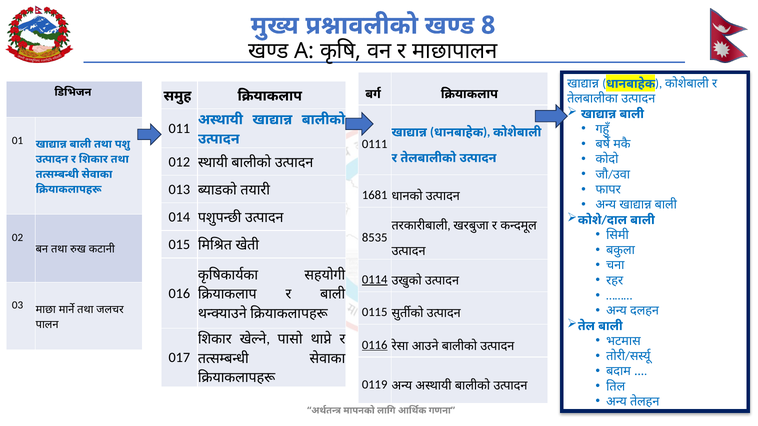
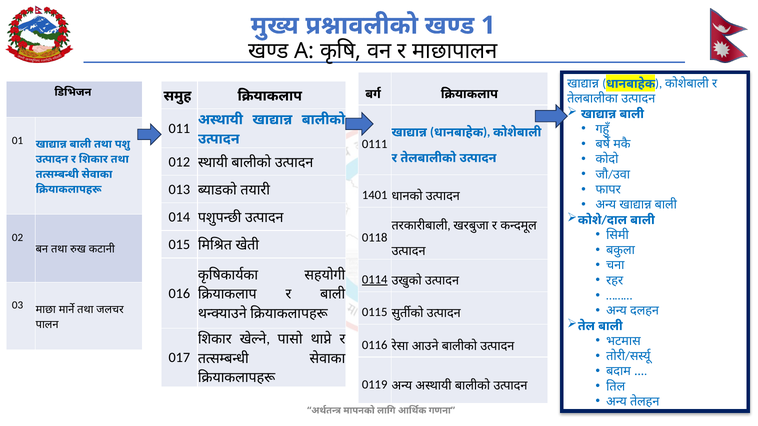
8: 8 -> 1 (488, 25)
1681: 1681 -> 1401 (375, 195)
8535: 8535 -> 0118 (375, 238)
0116 underline: present -> none (375, 345)
